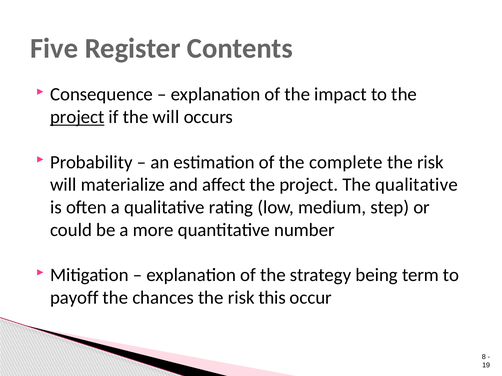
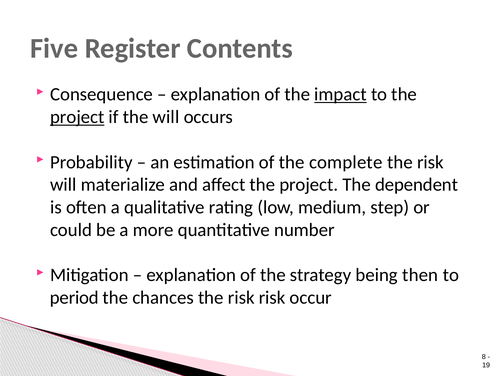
impact underline: none -> present (341, 95)
The qualitative: qualitative -> dependent (417, 185)
term: term -> then (420, 275)
payoff: payoff -> period (74, 298)
risk this: this -> risk (272, 298)
